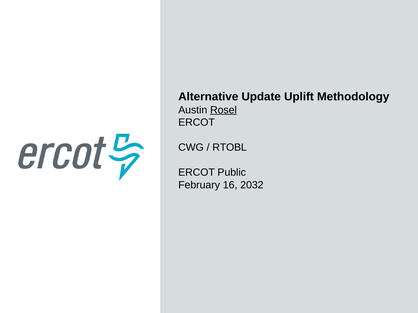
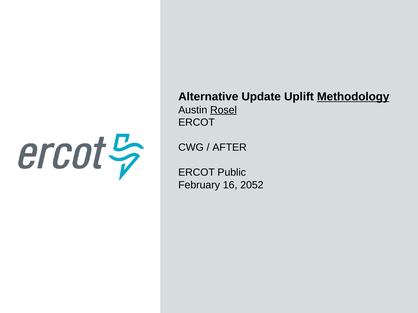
Methodology underline: none -> present (353, 97)
RTOBL: RTOBL -> AFTER (230, 148)
2032: 2032 -> 2052 (252, 185)
